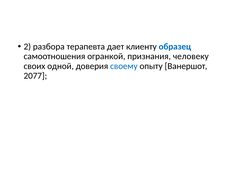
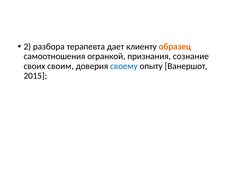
образец colour: blue -> orange (175, 47)
человеку: человеку -> сознание (191, 56)
одной: одной -> своим (60, 66)
2077: 2077 -> 2015 (35, 76)
